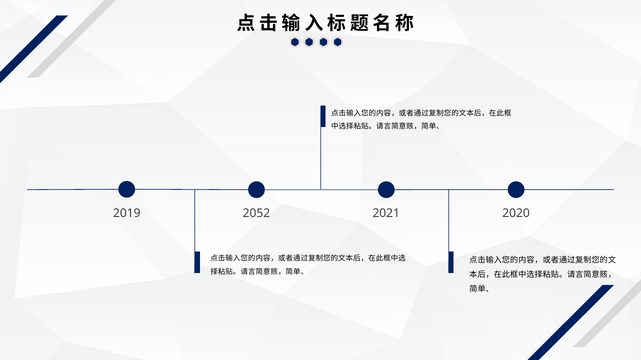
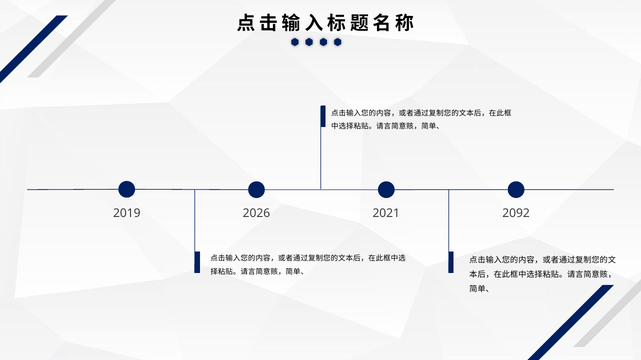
2052: 2052 -> 2026 (256, 213)
2020: 2020 -> 2092 (516, 213)
